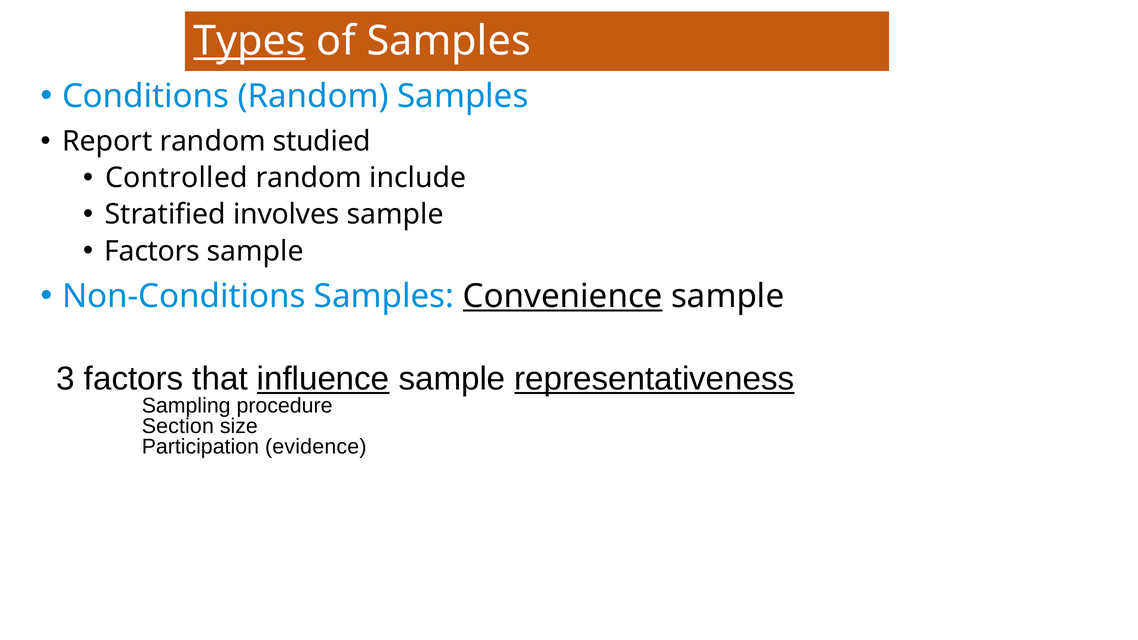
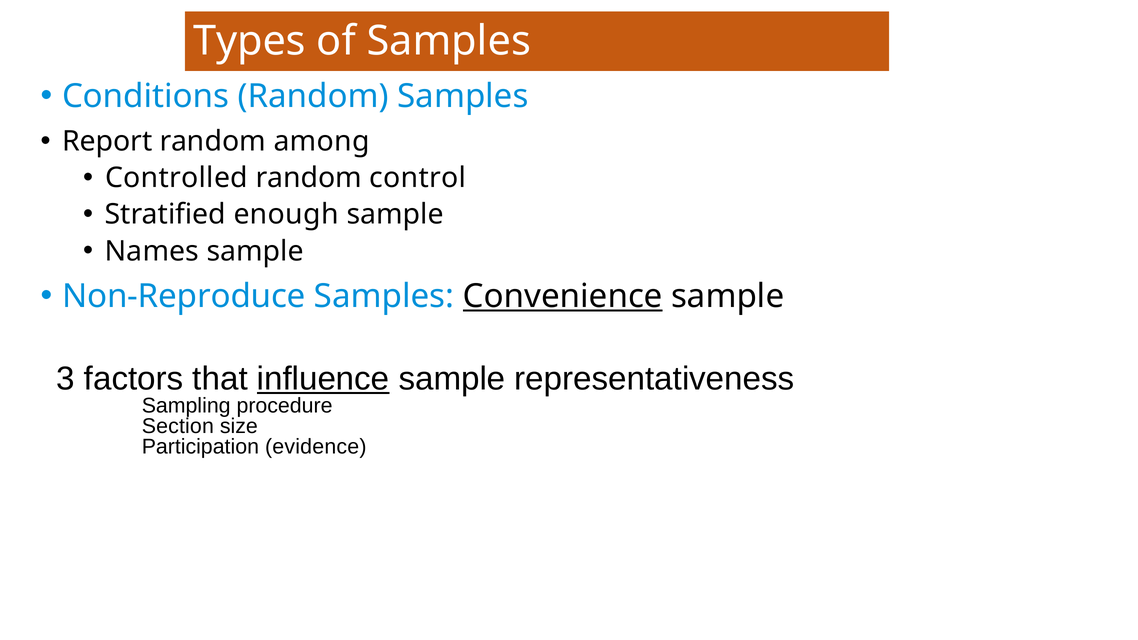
Types underline: present -> none (250, 41)
studied: studied -> among (322, 141)
include: include -> control (418, 178)
involves: involves -> enough (286, 215)
Factors: Factors -> Names (152, 251)
Non-Conditions: Non-Conditions -> Non-Reproduce (184, 296)
representativeness underline: present -> none (654, 379)
